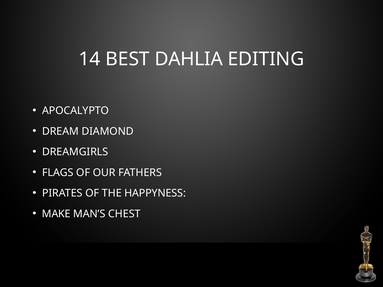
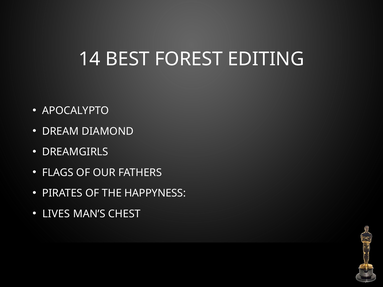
DAHLIA: DAHLIA -> FOREST (189, 59)
MAKE: MAKE -> LIVES (56, 214)
